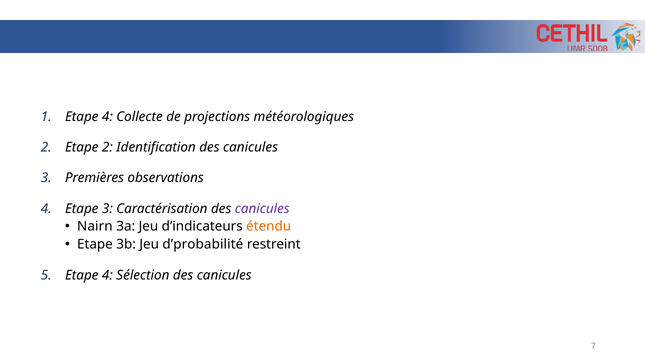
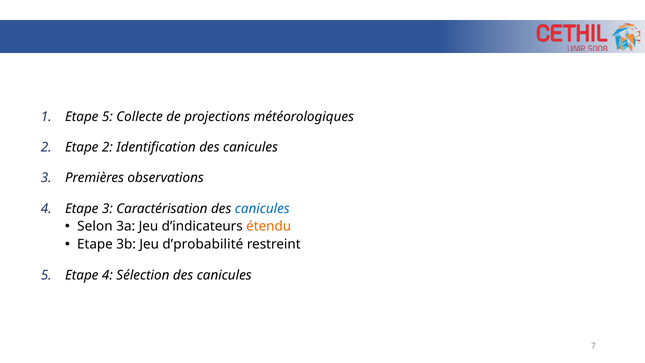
1 Etape 4: 4 -> 5 (107, 117)
canicules colour: purple -> blue (262, 209)
Nairn: Nairn -> Selon (95, 226)
